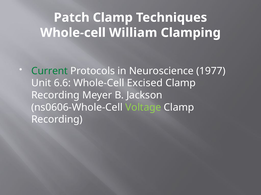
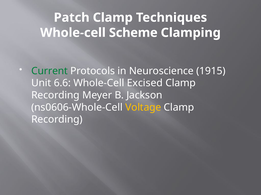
William: William -> Scheme (133, 33)
1977: 1977 -> 1915 (211, 71)
Voltage colour: light green -> yellow (143, 108)
